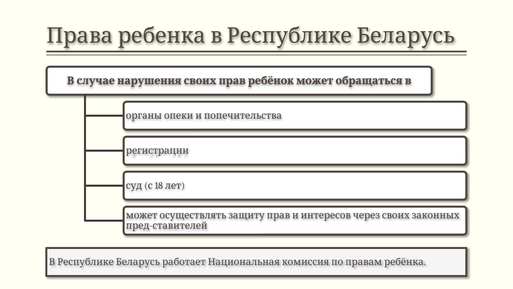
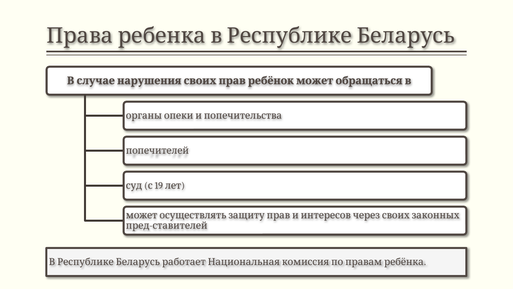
регистрации: регистрации -> попечителей (157, 150)
18: 18 -> 19 (159, 185)
